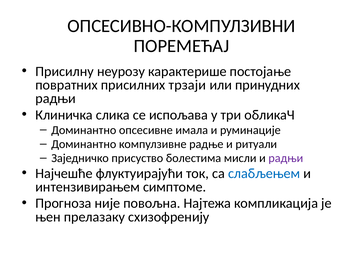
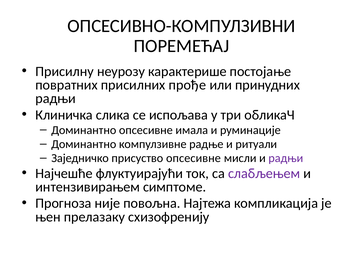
трзаји: трзаји -> прође (187, 85)
присуство болестима: болестима -> опсесивне (193, 158)
слабљењем colour: blue -> purple (264, 174)
